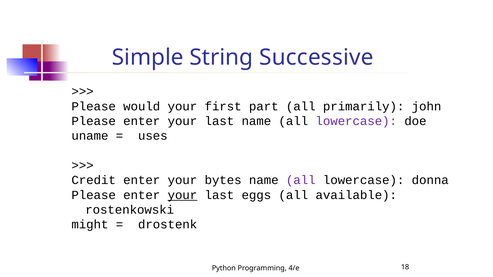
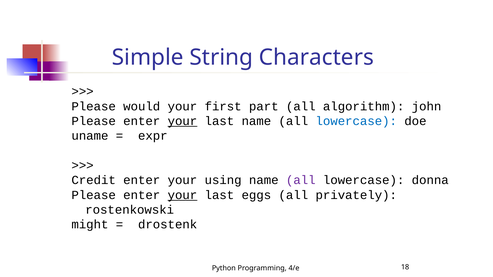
Successive: Successive -> Characters (316, 57)
primarily: primarily -> algorithm (364, 106)
your underline: none -> present (182, 121)
lowercase colour: purple -> blue (356, 121)
uses: uses -> expr (153, 136)
bytes: bytes -> using (223, 180)
available: available -> privately (356, 195)
